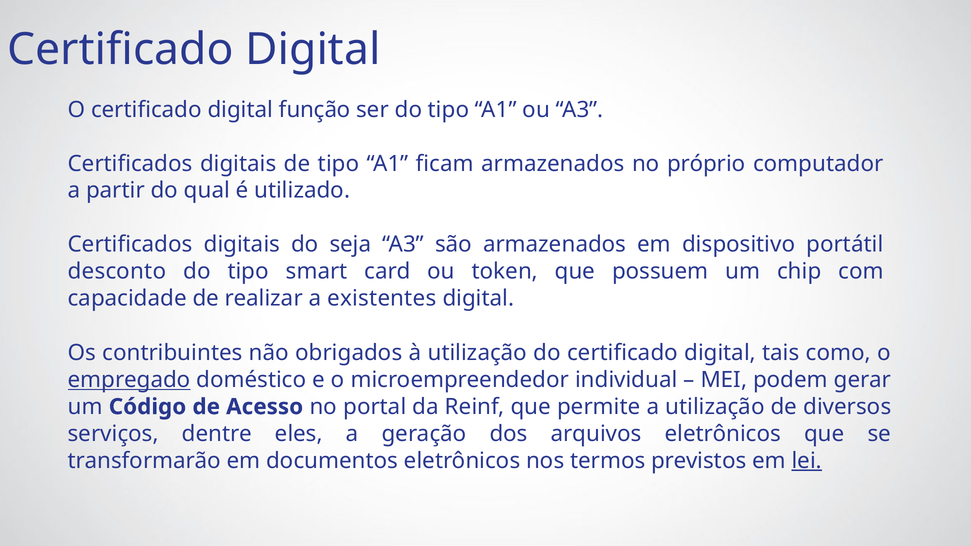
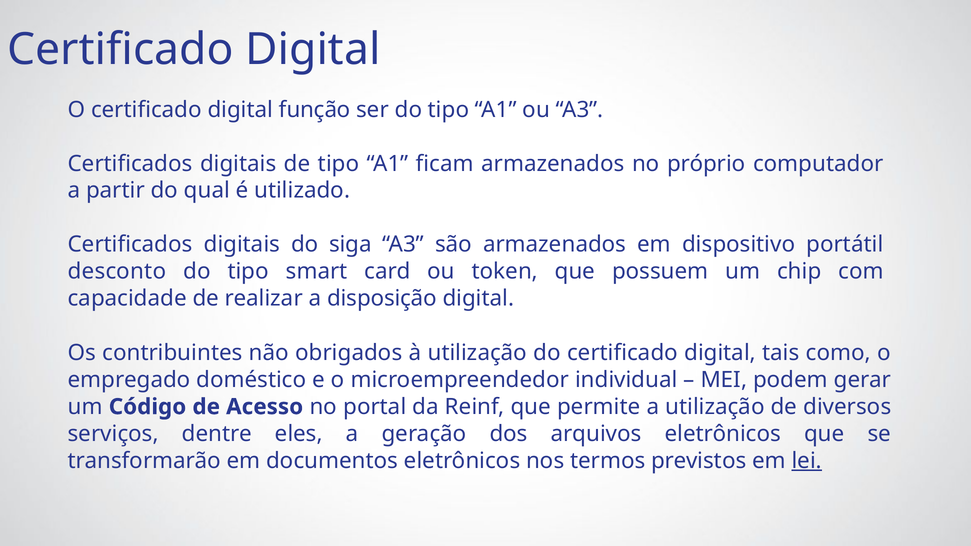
seja: seja -> siga (351, 245)
existentes: existentes -> disposição (382, 298)
empregado underline: present -> none (129, 380)
